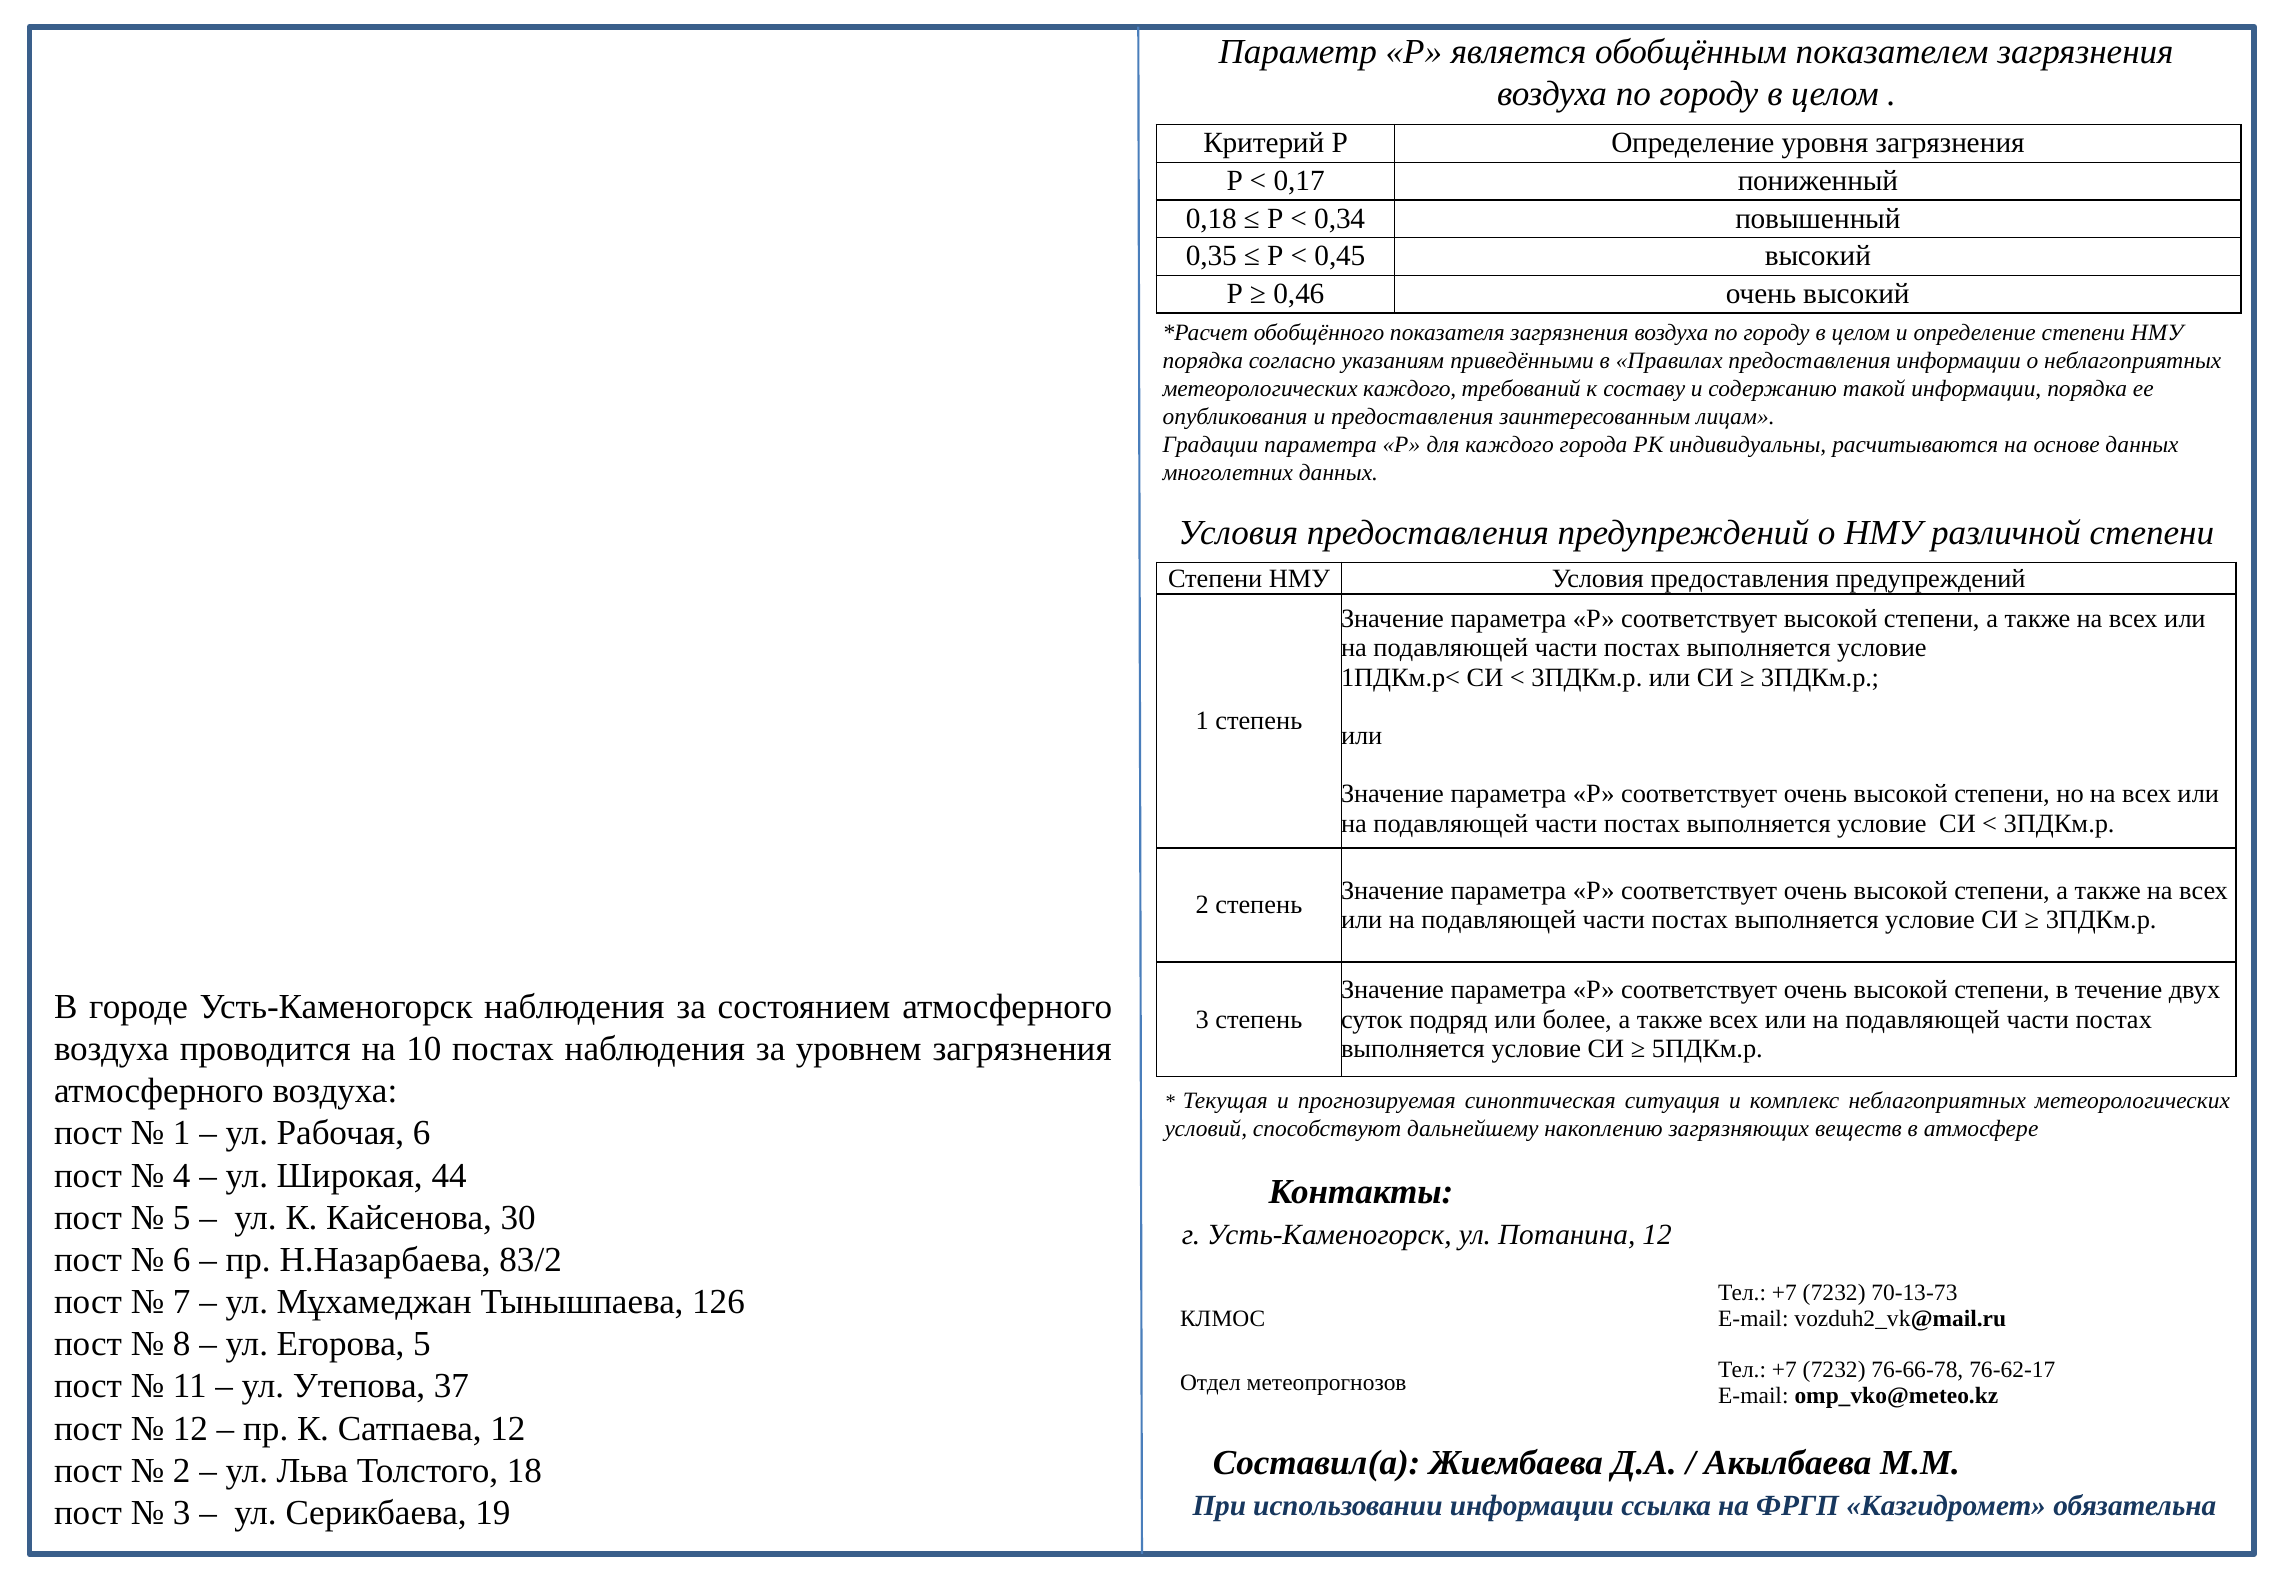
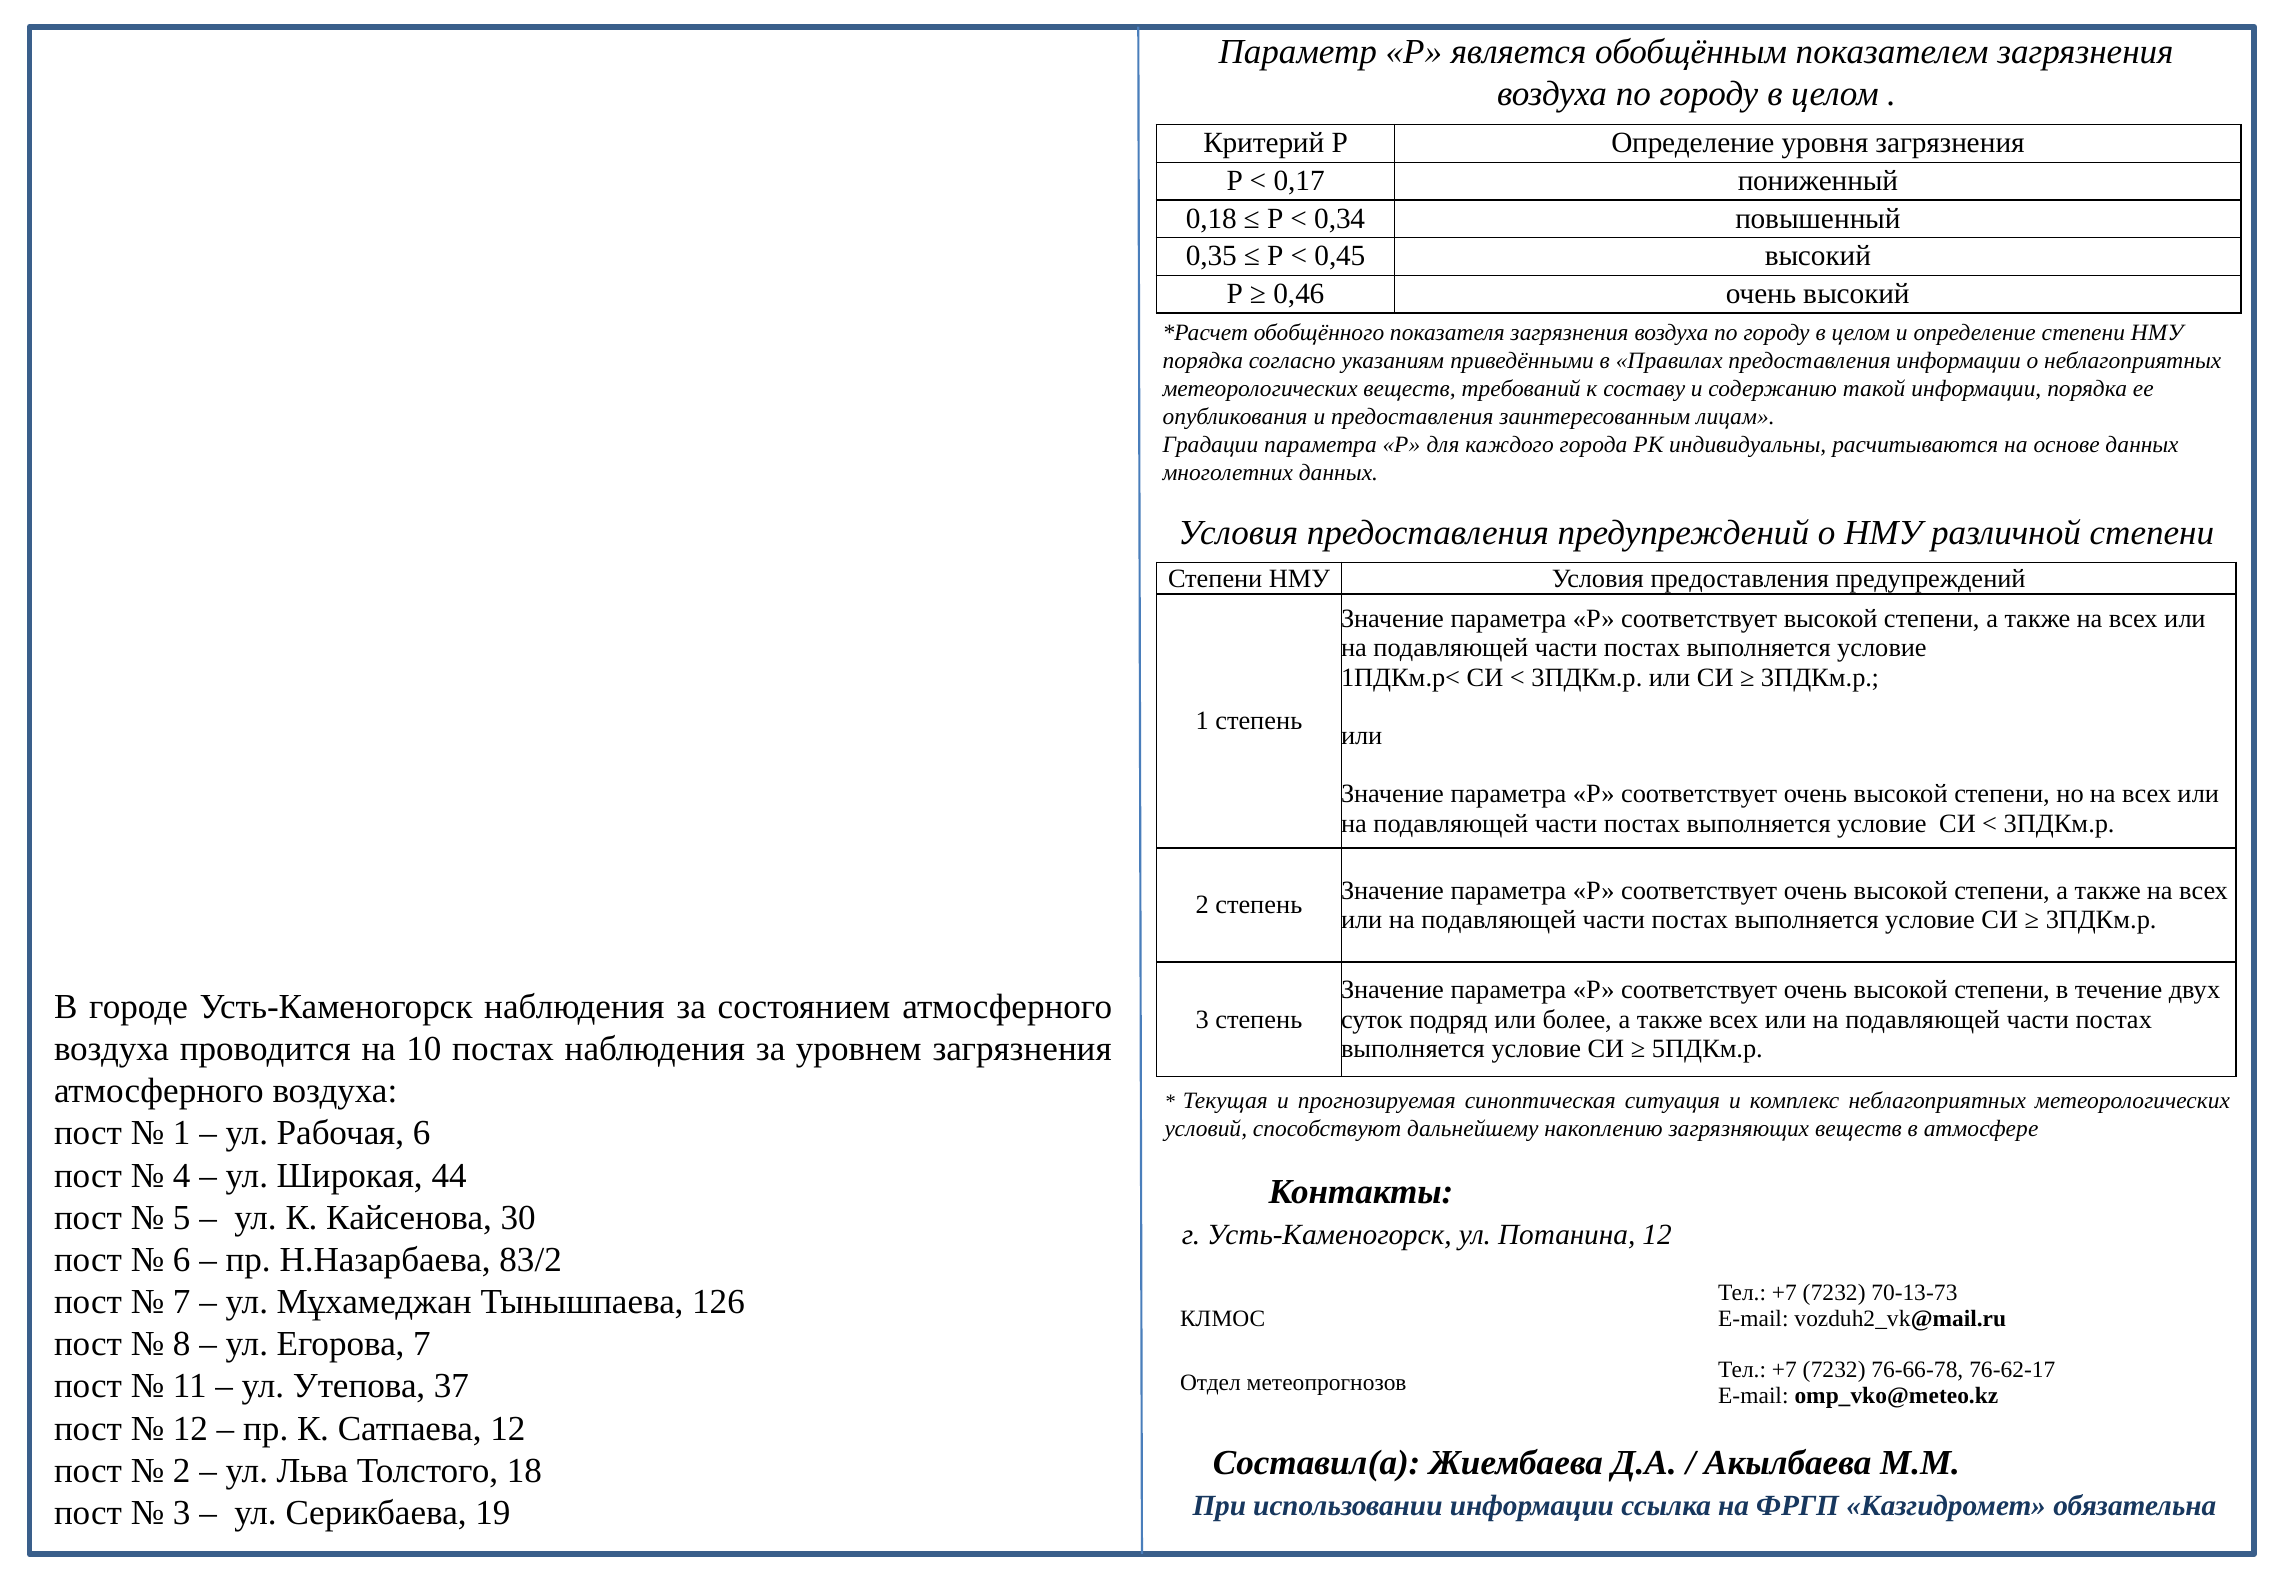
метеорологических каждого: каждого -> веществ (1410, 389)
Егорова 5: 5 -> 7 (422, 1344)
